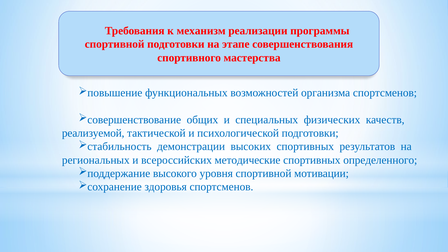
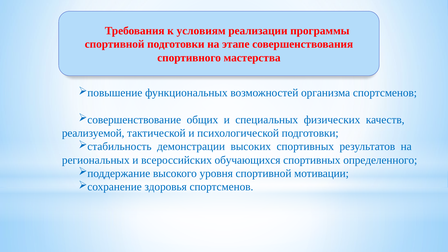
механизм: механизм -> условиям (201, 31)
методические: методические -> обучающихся (248, 160)
